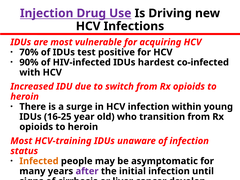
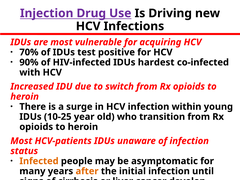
16-25: 16-25 -> 10-25 (58, 117)
HCV-training: HCV-training -> HCV-patients (63, 141)
after colour: purple -> orange (87, 171)
